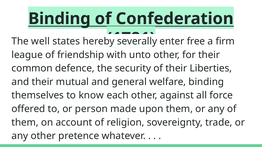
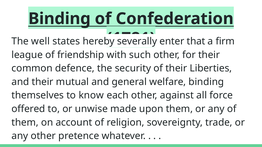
free: free -> that (196, 41)
unto: unto -> such (140, 55)
person: person -> unwise (91, 109)
